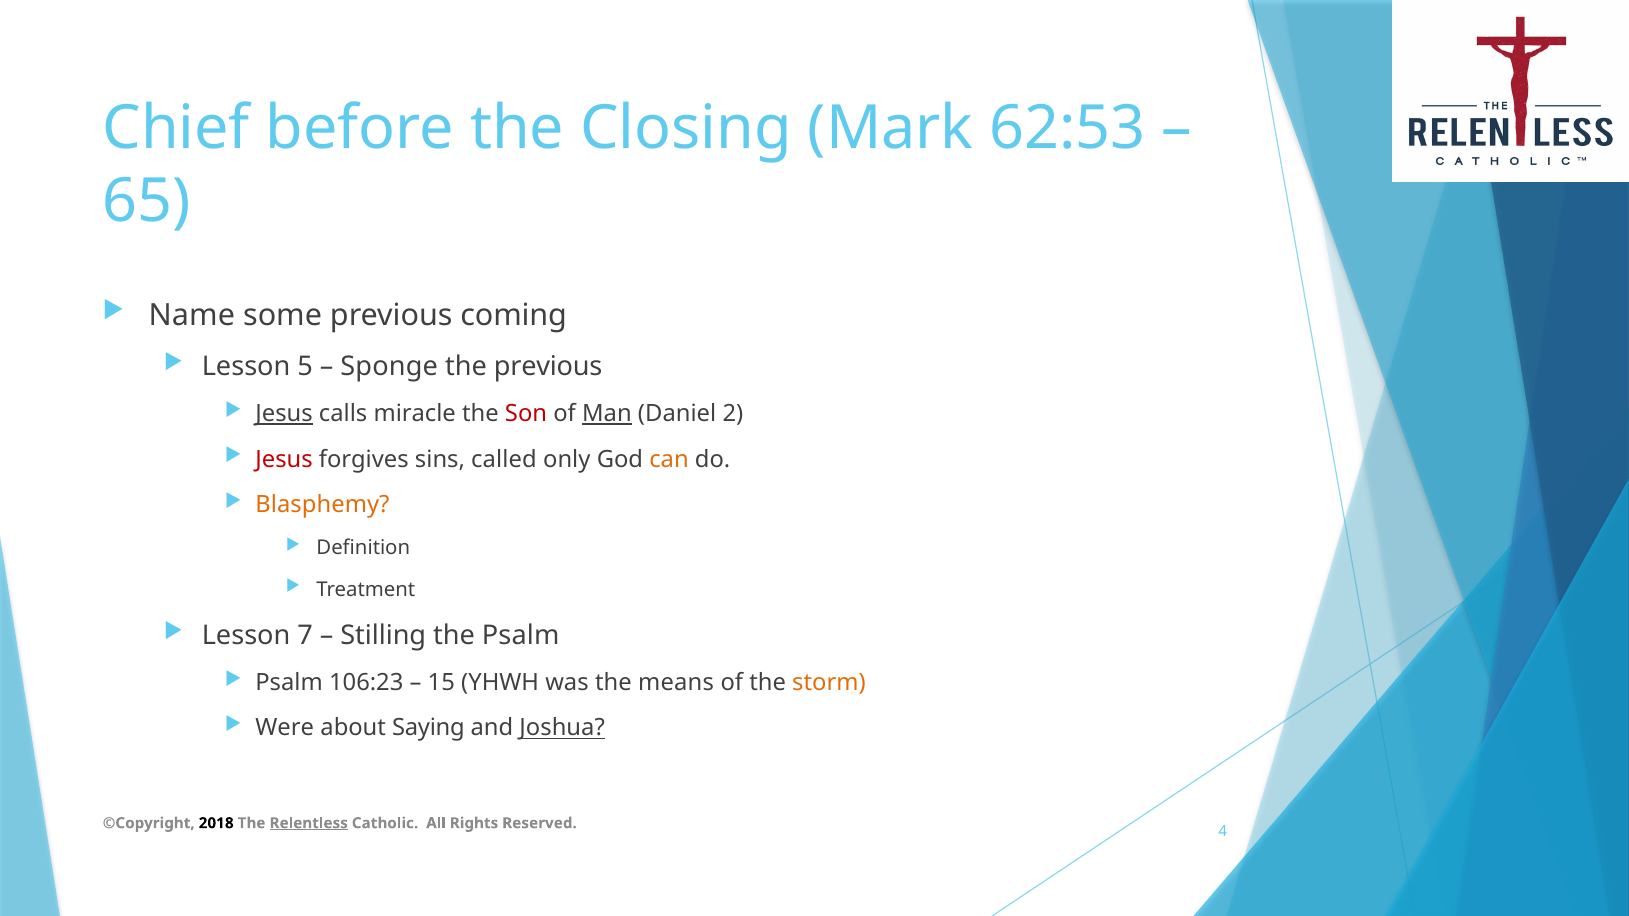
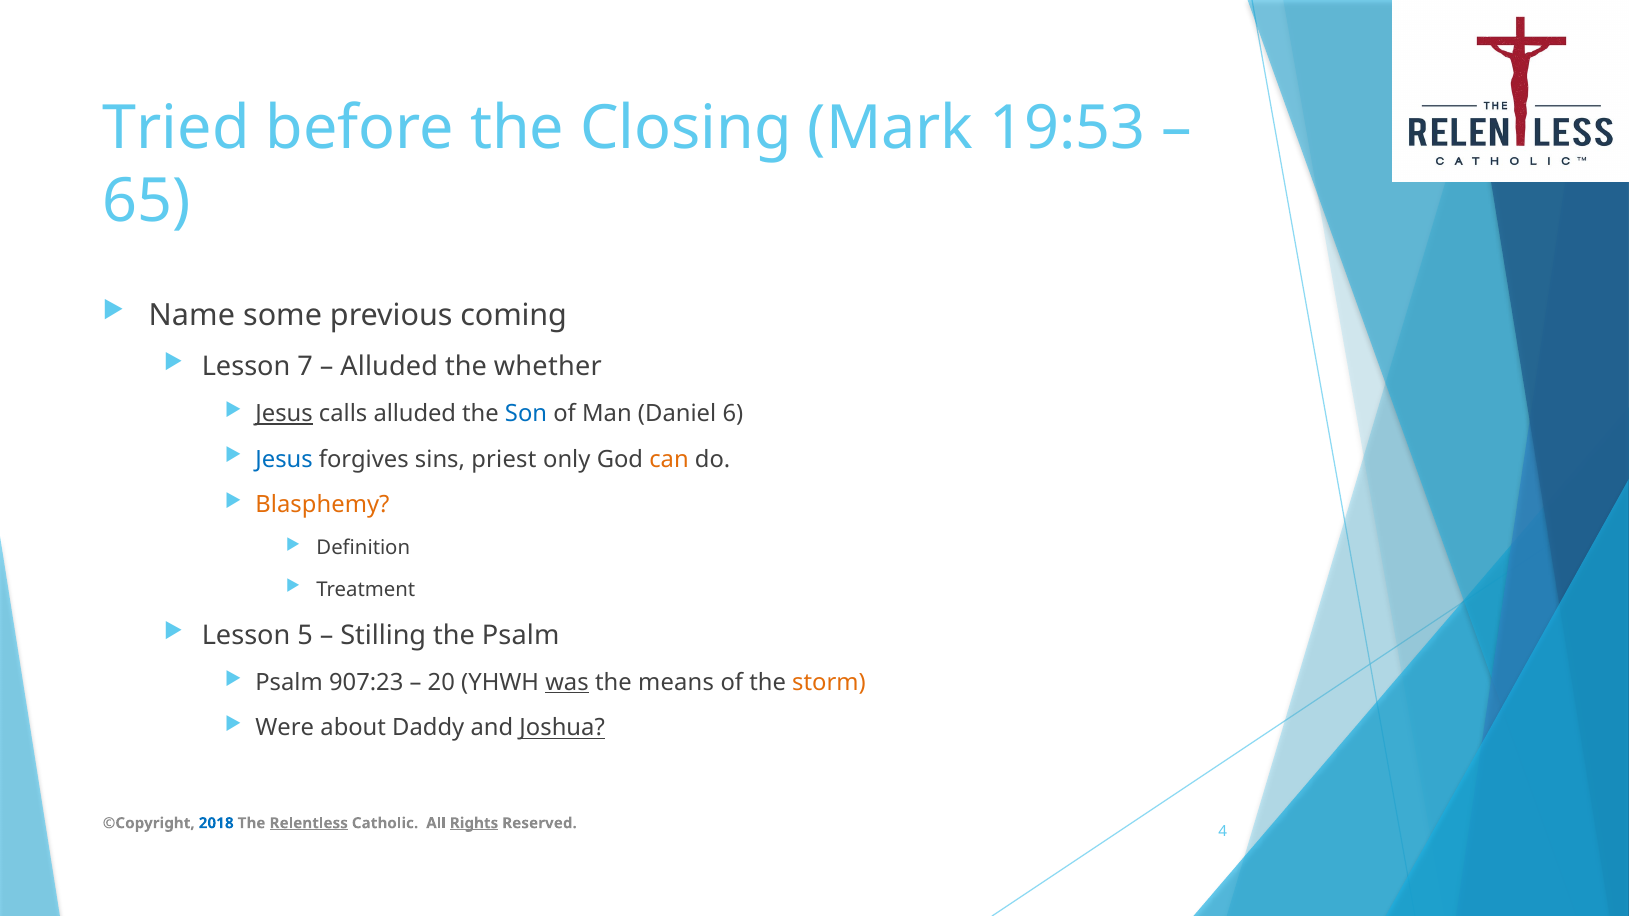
Chief: Chief -> Tried (176, 128)
62:53: 62:53 -> 19:53 (1067, 128)
5: 5 -> 7 (305, 367)
Sponge: Sponge -> Alluded (389, 367)
the previous: previous -> whether (548, 367)
calls miracle: miracle -> alluded (415, 414)
Son colour: red -> blue (526, 414)
Man underline: present -> none (607, 414)
2: 2 -> 6 (733, 414)
Jesus colour: red -> blue (284, 459)
called: called -> priest (504, 459)
7: 7 -> 5 (305, 635)
106:23: 106:23 -> 907:23 (366, 683)
15: 15 -> 20 (441, 683)
was underline: none -> present (567, 683)
Saying: Saying -> Daddy (428, 728)
2018 colour: black -> blue (216, 823)
Rights underline: none -> present (474, 823)
